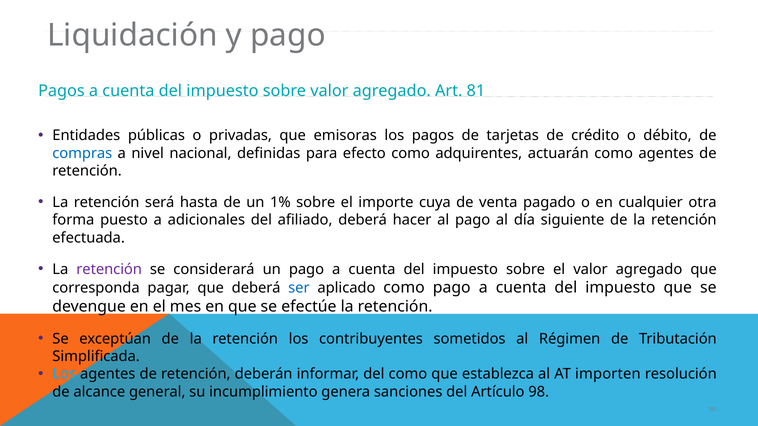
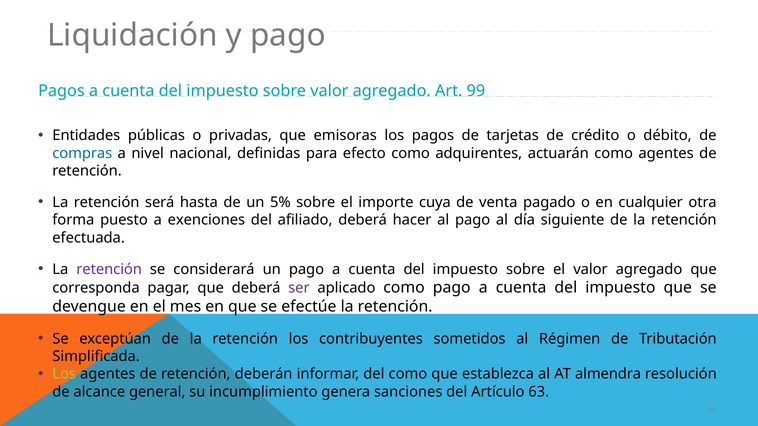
81: 81 -> 99 (476, 91)
1%: 1% -> 5% (280, 203)
adicionales: adicionales -> exenciones (206, 220)
ser colour: blue -> purple (299, 288)
Los colour: light blue -> light green (64, 374)
importen: importen -> almendra (608, 374)
98: 98 -> 63 (539, 392)
